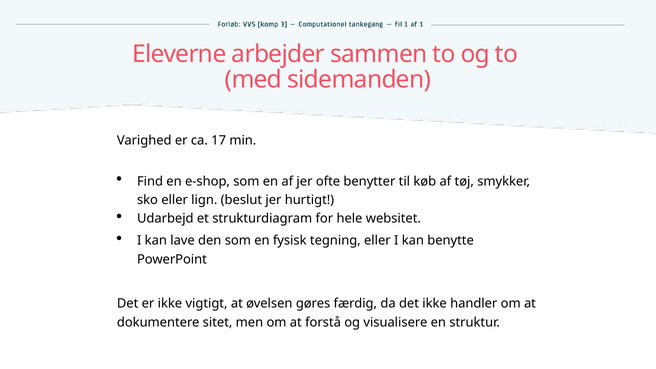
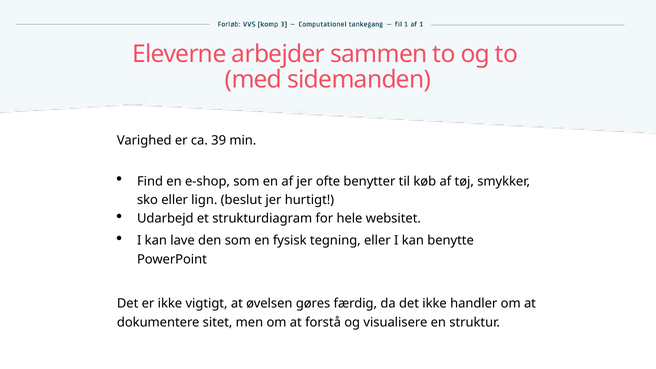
17: 17 -> 39 (219, 141)
